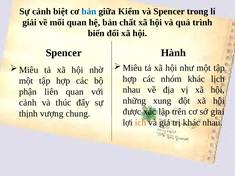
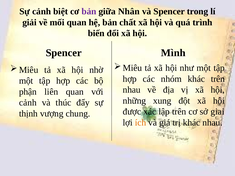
bản colour: blue -> purple (89, 11)
Kiểm: Kiểm -> Nhân (129, 11)
Hành: Hành -> Mình (173, 53)
khác lịch: lịch -> trên (218, 79)
